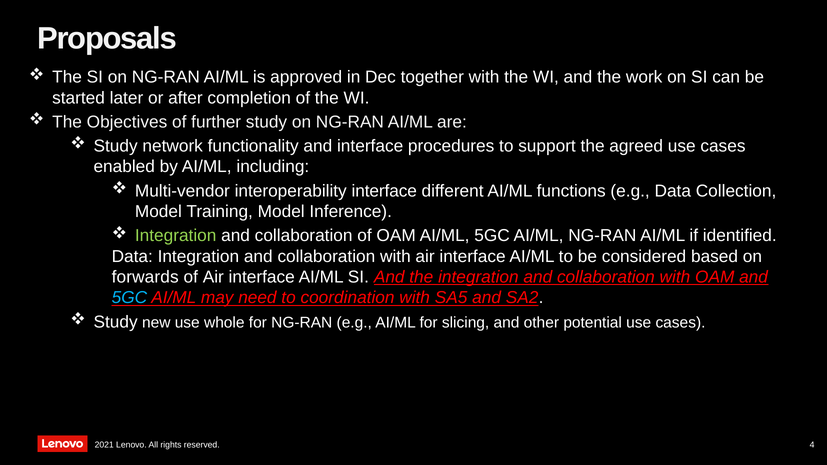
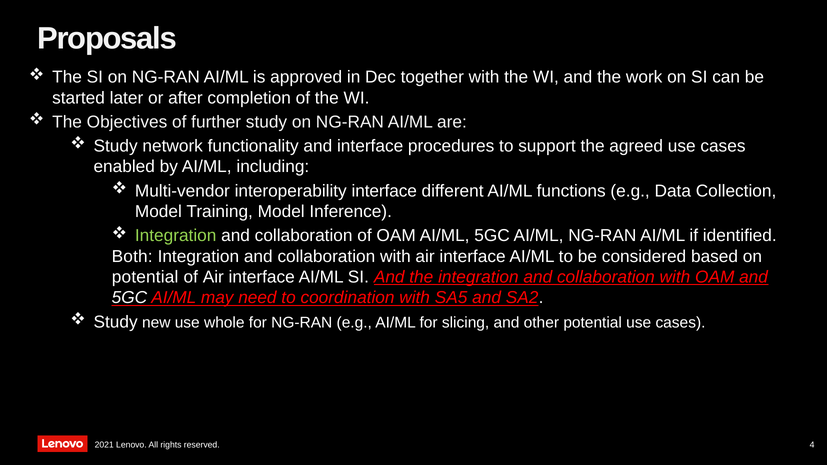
Data: Data -> Both (132, 257)
forwards: forwards -> potential (145, 277)
5GC colour: light blue -> white (129, 298)
